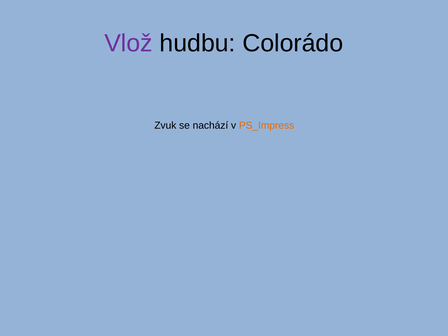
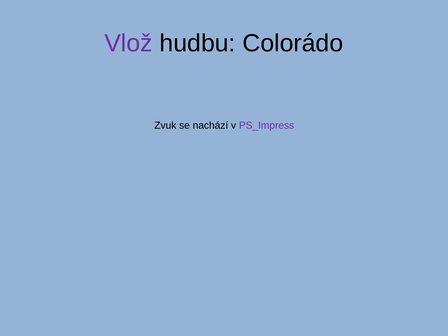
PS_Impress colour: orange -> purple (267, 126)
